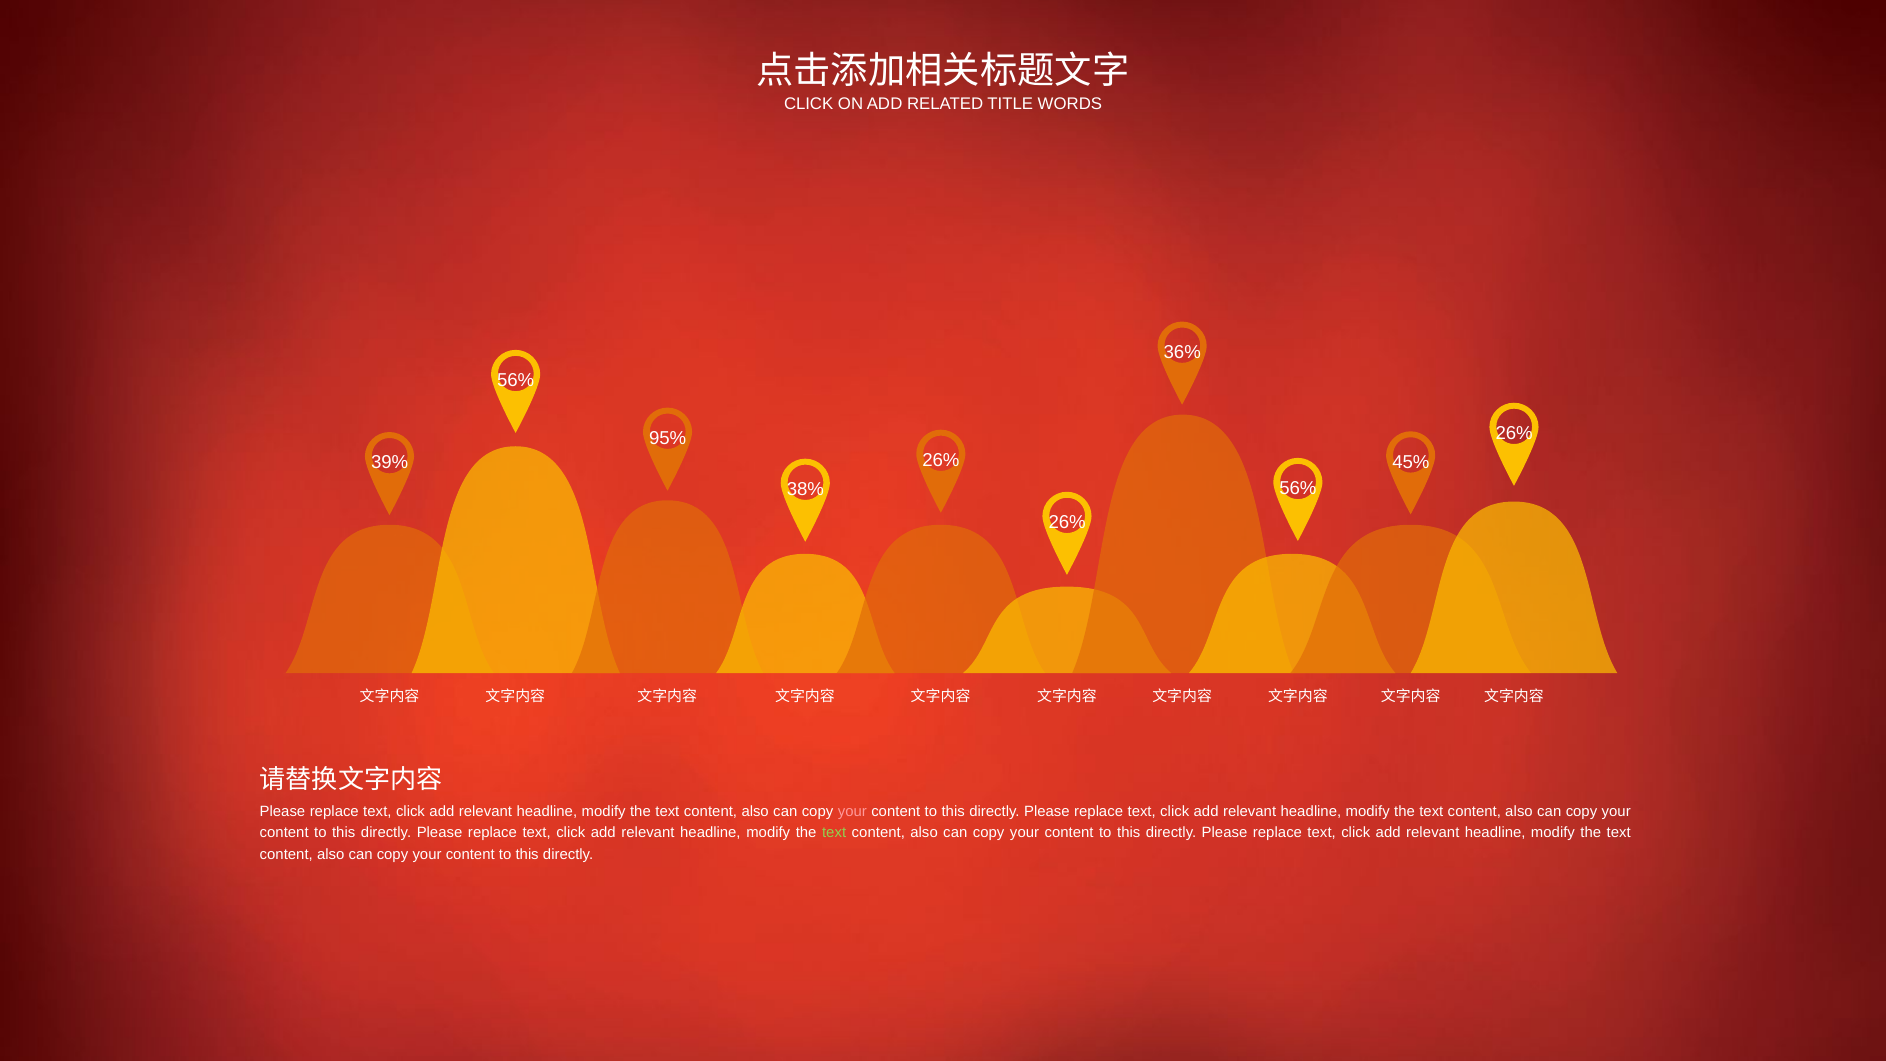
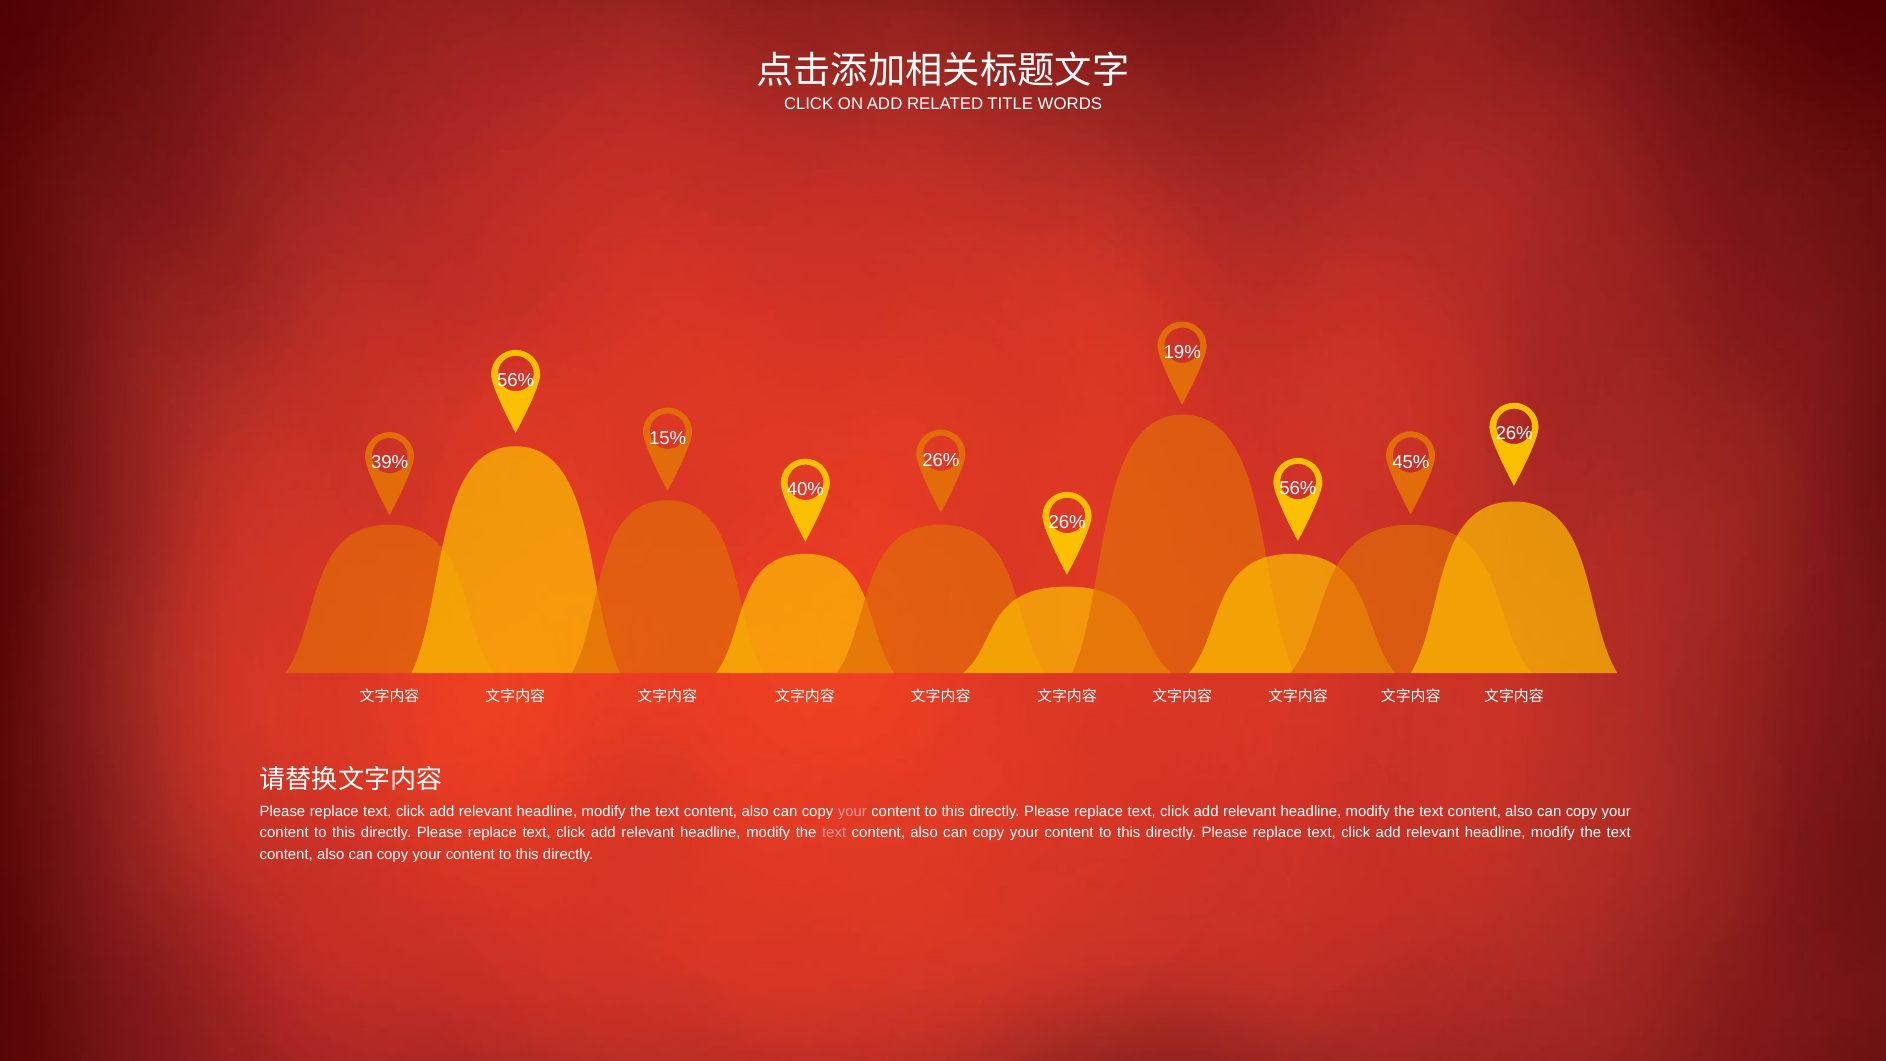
36%: 36% -> 19% (1182, 352)
95%: 95% -> 15% (668, 438)
38%: 38% -> 40% (805, 489)
text colour: light green -> pink (834, 833)
